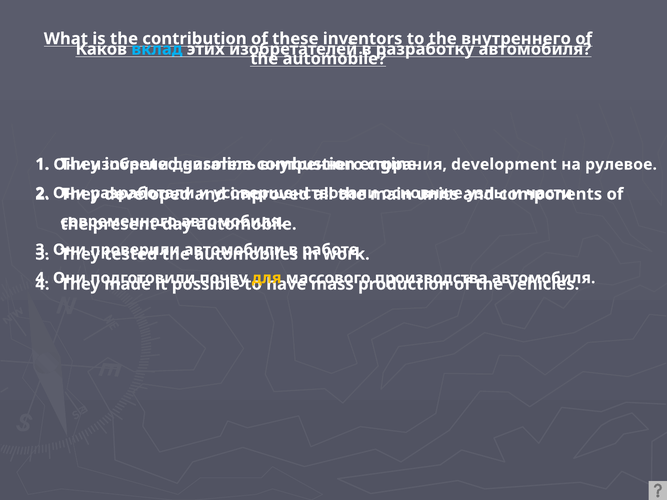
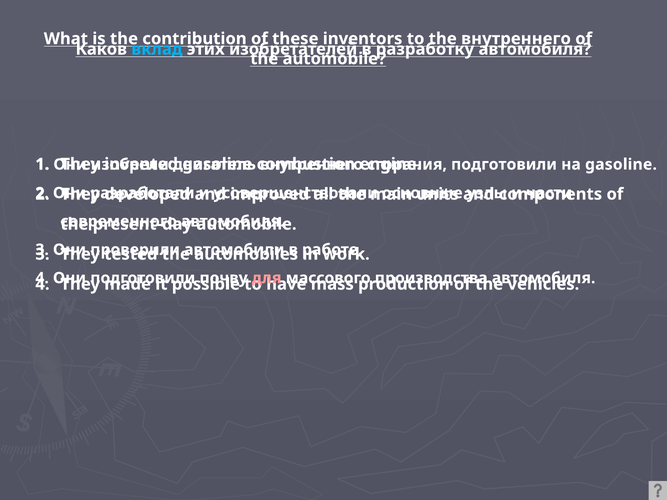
development: development -> подготовили (504, 165)
на рулевое: рулевое -> gasoline (621, 165)
для colour: yellow -> pink (267, 278)
